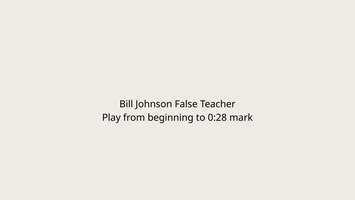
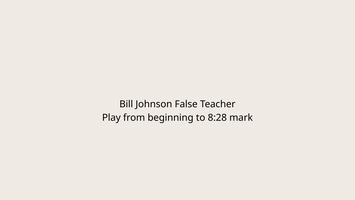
0:28: 0:28 -> 8:28 (217, 117)
